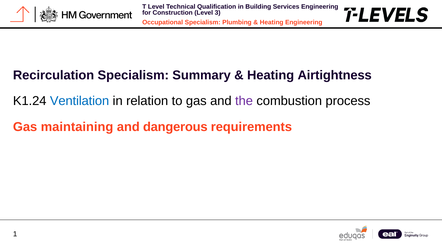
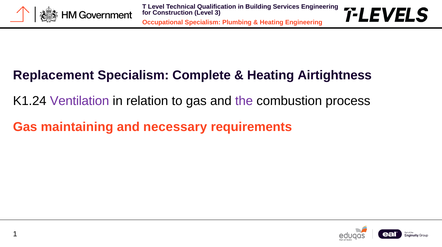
Recirculation: Recirculation -> Replacement (53, 75)
Summary: Summary -> Complete (202, 75)
Ventilation colour: blue -> purple (80, 101)
dangerous: dangerous -> necessary (175, 127)
